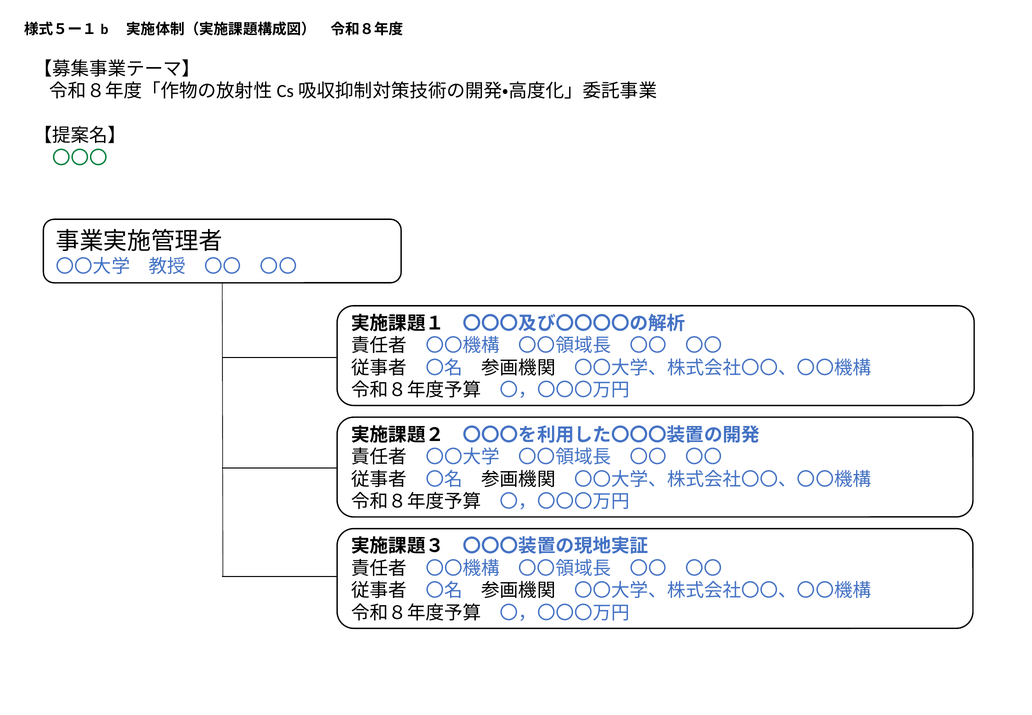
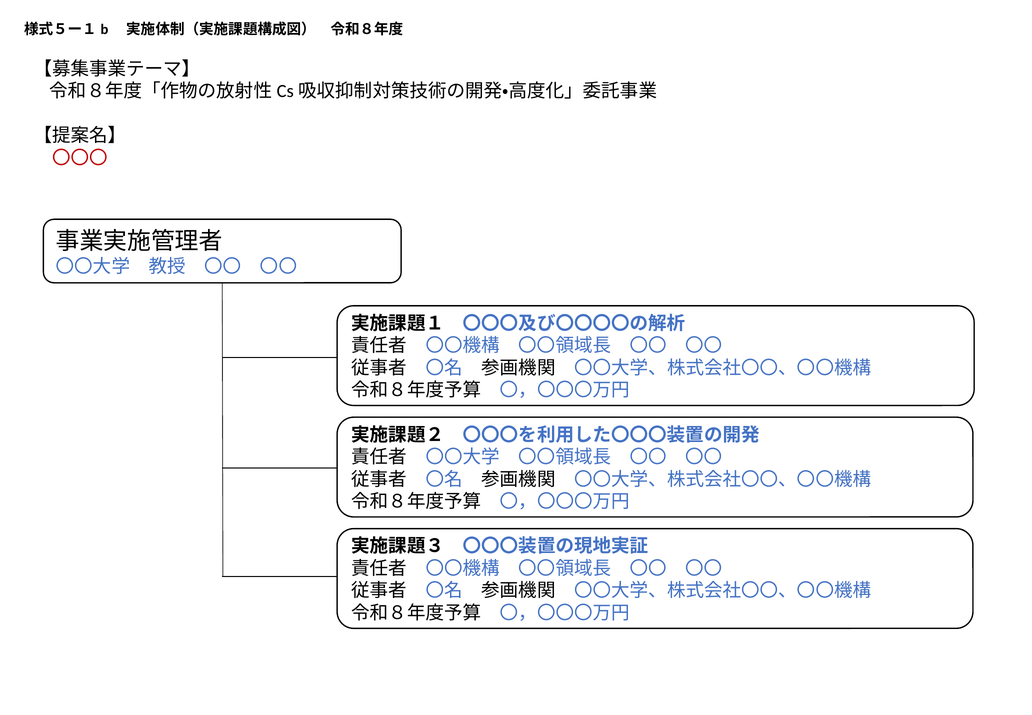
〇〇〇 colour: green -> red (80, 158)
